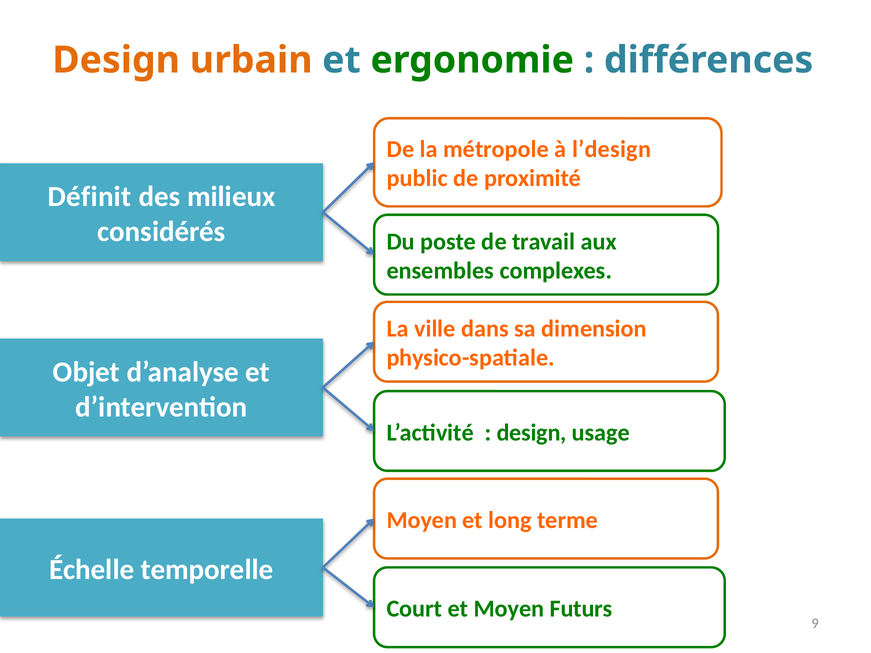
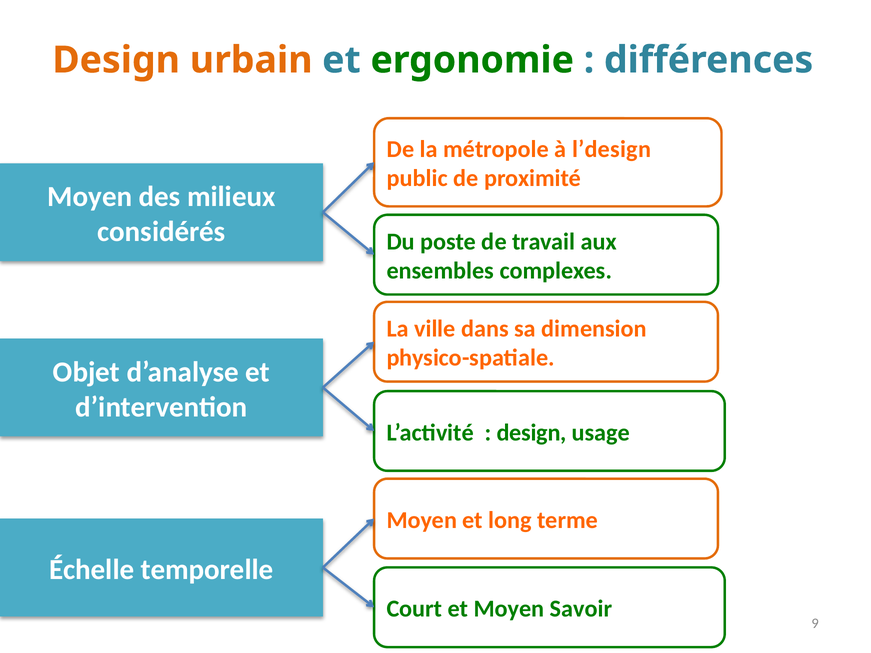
Définit: Définit -> Moyen (90, 197)
Futurs: Futurs -> Savoir (581, 609)
